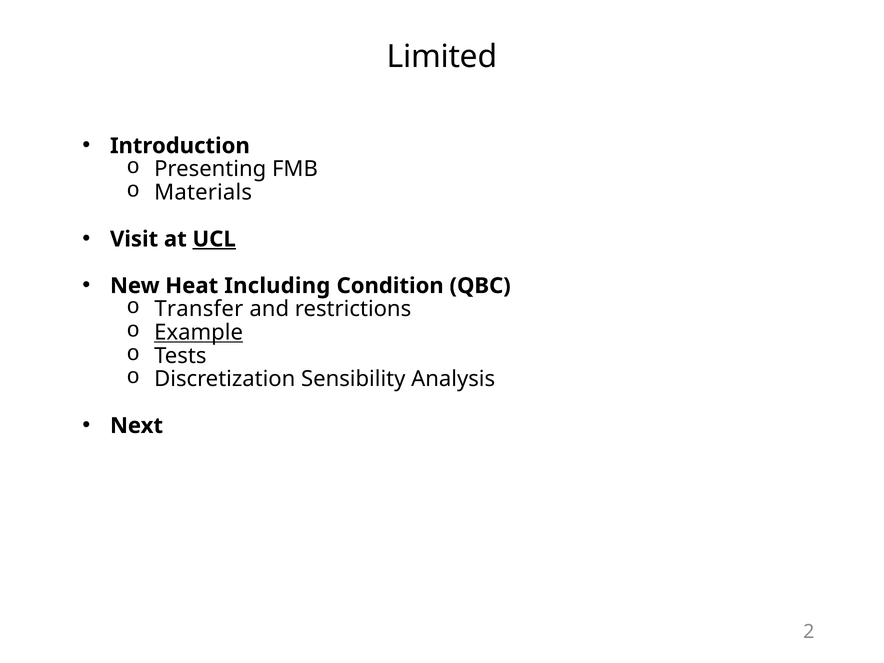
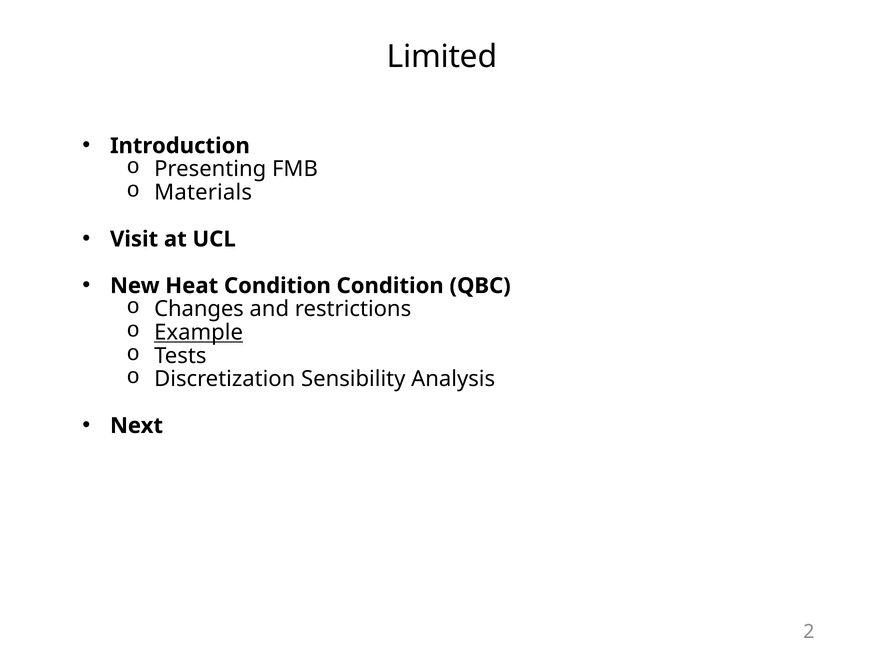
UCL underline: present -> none (214, 239)
Heat Including: Including -> Condition (277, 286)
Transfer: Transfer -> Changes (199, 309)
